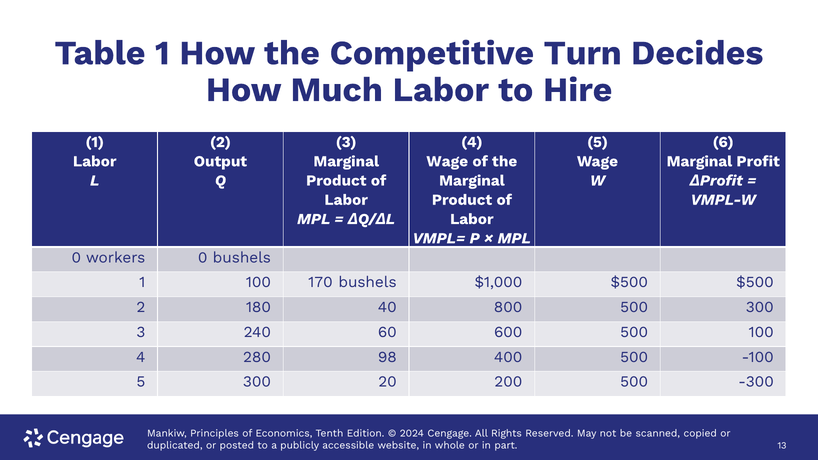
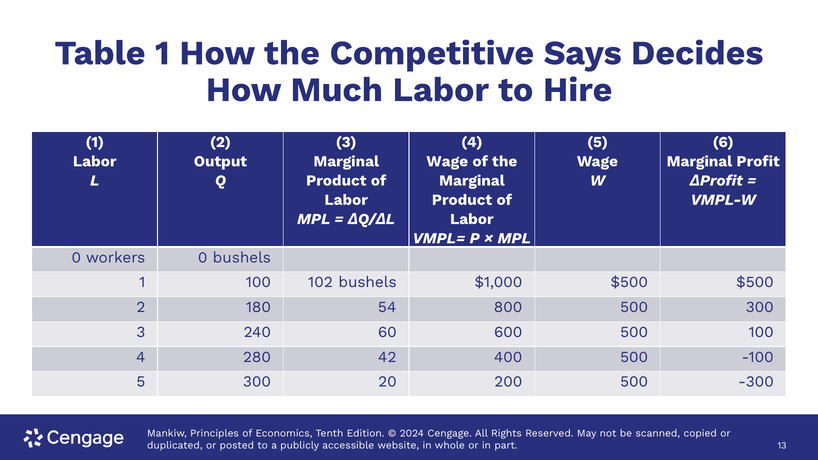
Turn: Turn -> Says (583, 53)
170: 170 -> 102 (321, 282)
40: 40 -> 54 (387, 307)
98: 98 -> 42 (387, 357)
